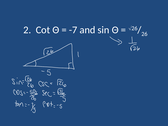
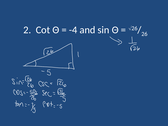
-7: -7 -> -4 (73, 30)
